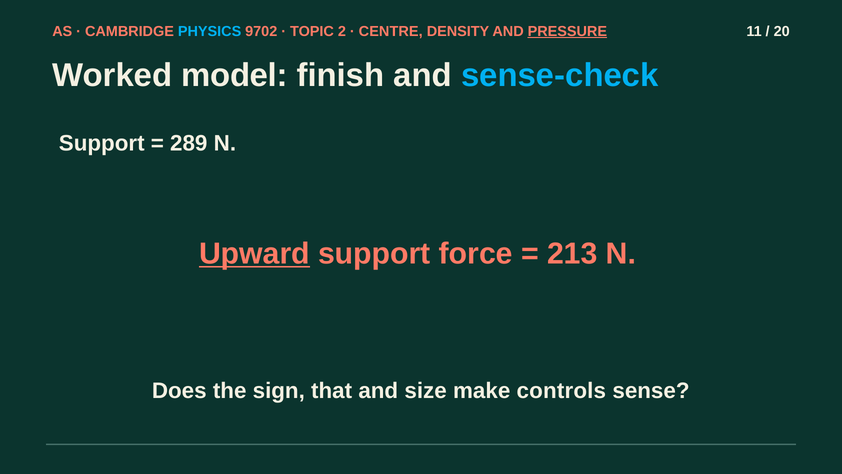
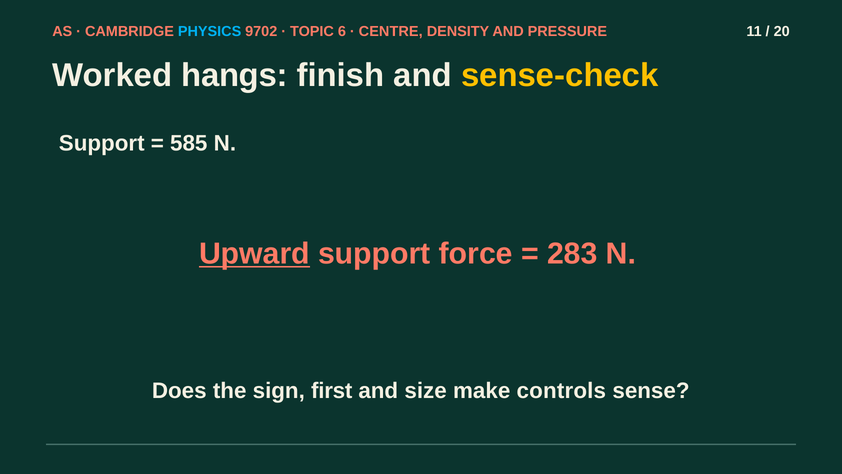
2: 2 -> 6 (342, 31)
PRESSURE underline: present -> none (567, 31)
model: model -> hangs (235, 75)
sense-check colour: light blue -> yellow (560, 75)
289: 289 -> 585 (189, 143)
213: 213 -> 283 (572, 254)
that: that -> first (332, 390)
